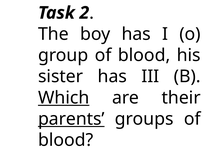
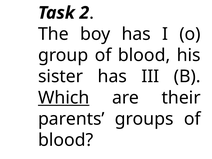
parents underline: present -> none (71, 119)
